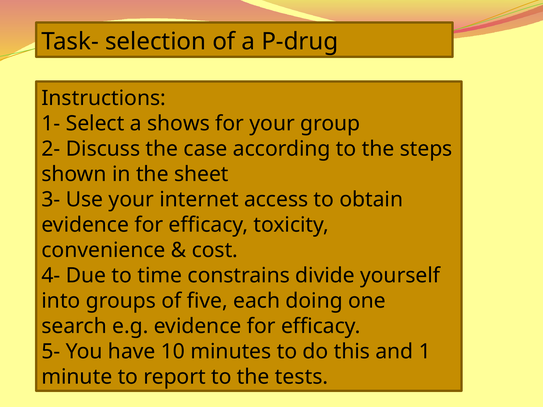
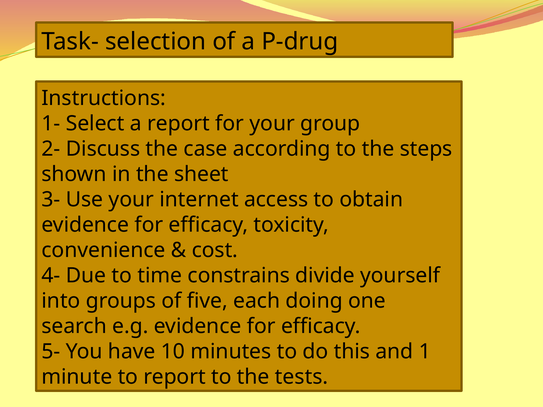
a shows: shows -> report (178, 124)
